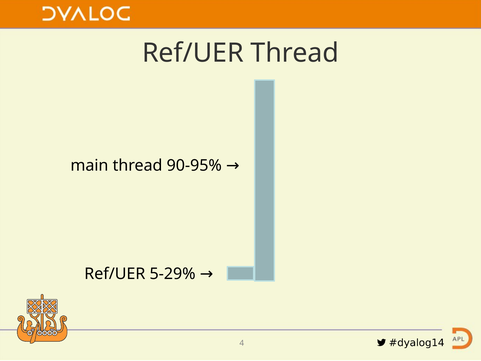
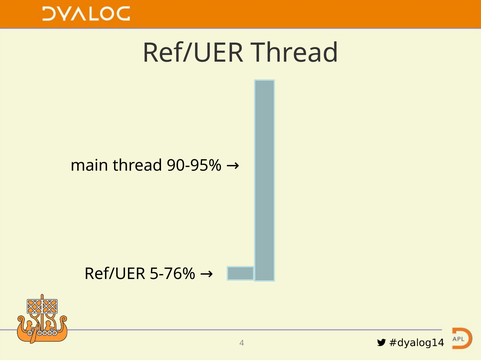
5-29%: 5-29% -> 5-76% (173, 274)
